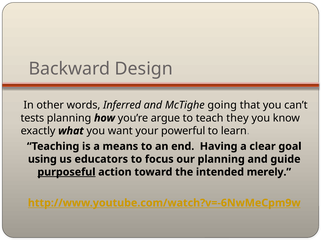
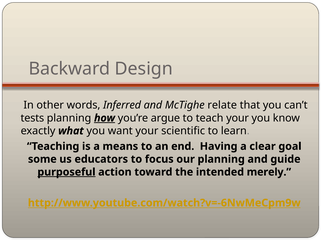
going: going -> relate (222, 105)
how underline: none -> present (105, 118)
teach they: they -> your (238, 118)
powerful: powerful -> scientific (183, 131)
using: using -> some (42, 159)
